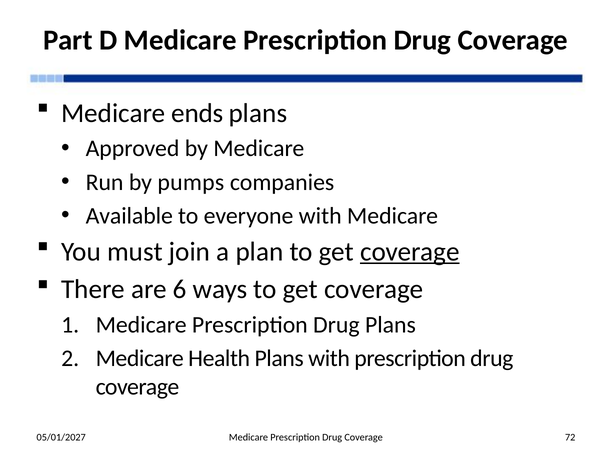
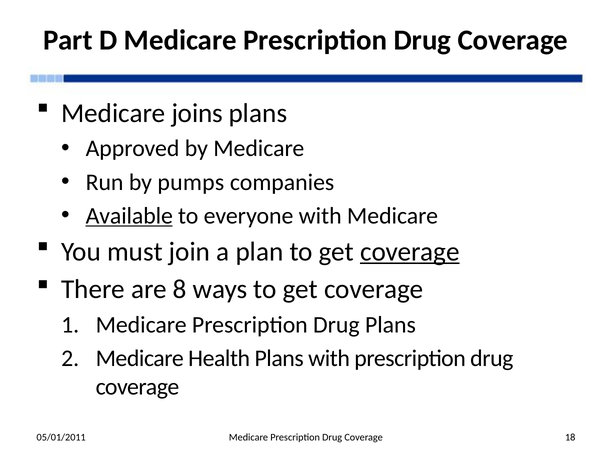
ends: ends -> joins (197, 113)
Available underline: none -> present (129, 216)
6: 6 -> 8 (180, 290)
05/01/2027: 05/01/2027 -> 05/01/2011 (61, 437)
72: 72 -> 18 (570, 437)
